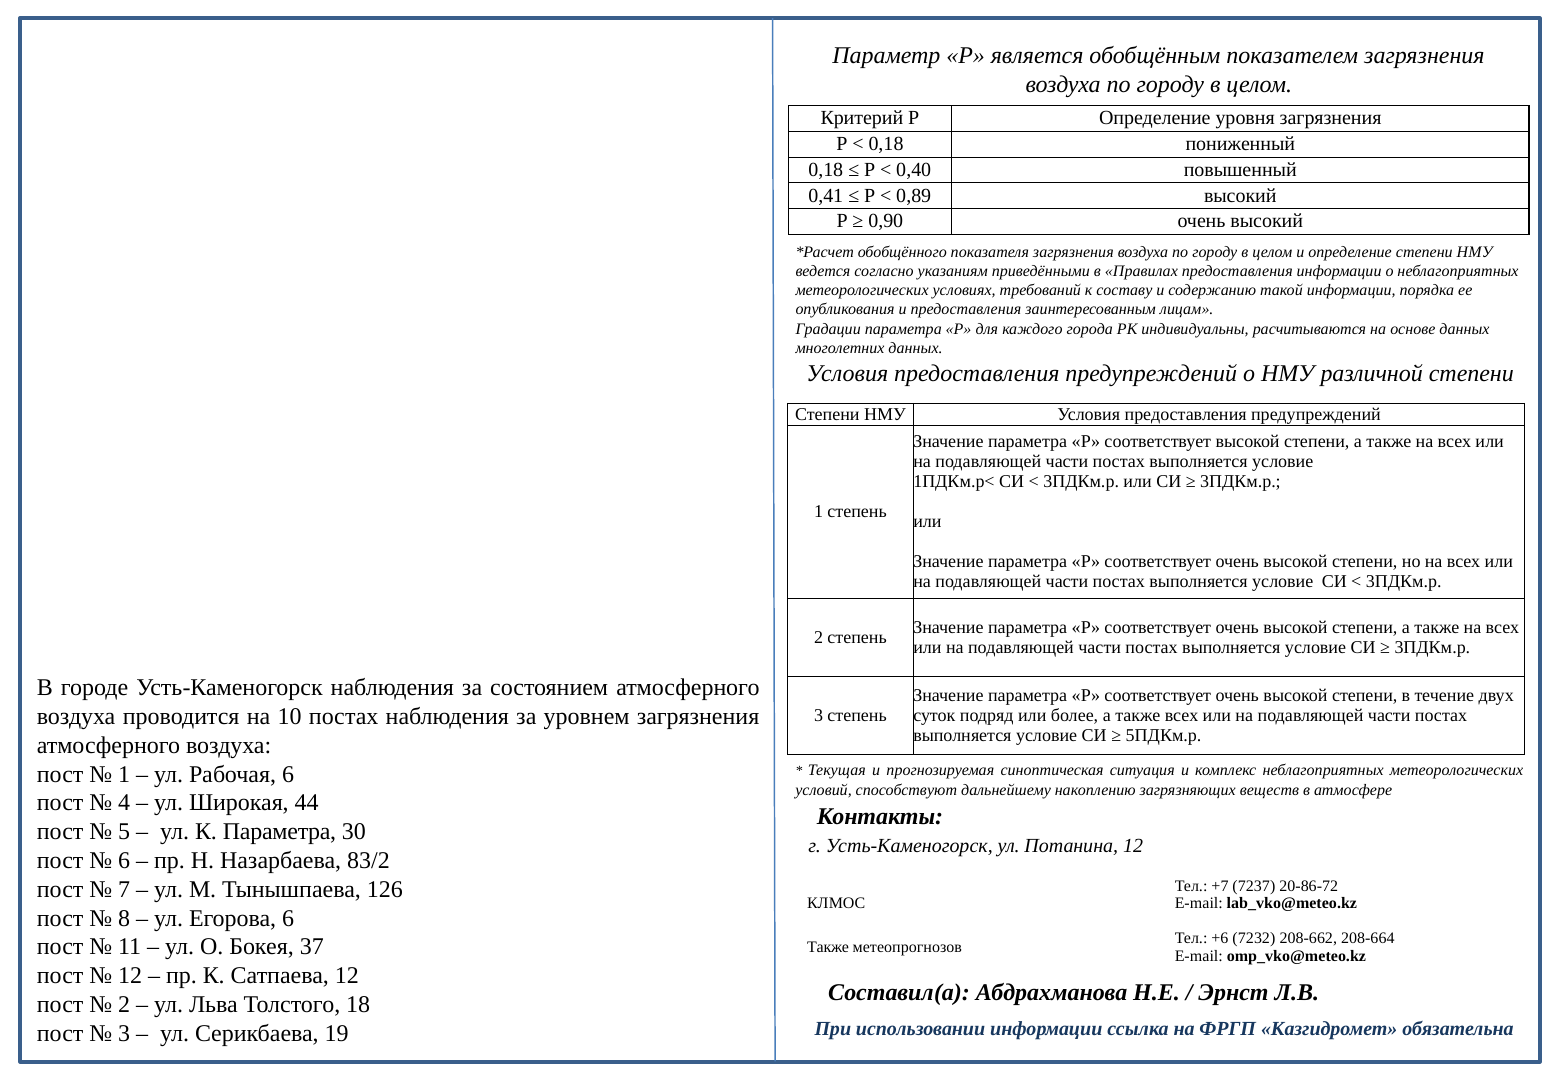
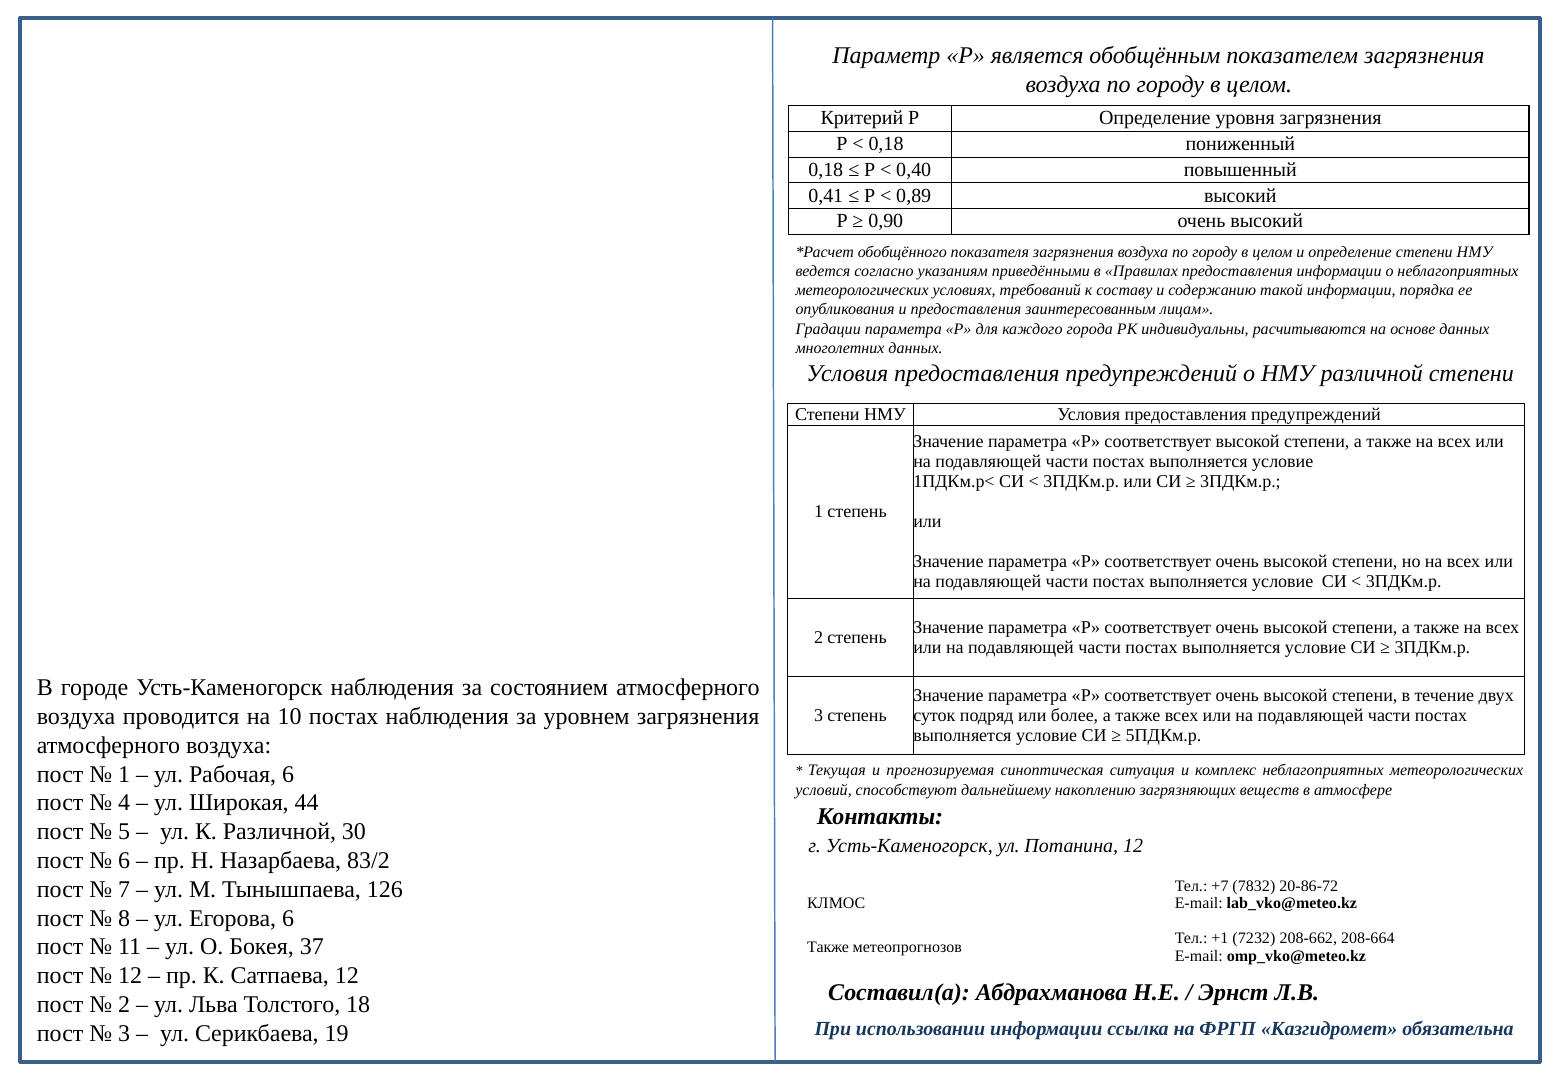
К Параметра: Параметра -> Различной (279, 832)
7237: 7237 -> 7832 (1254, 886)
+6: +6 -> +1 (1220, 939)
